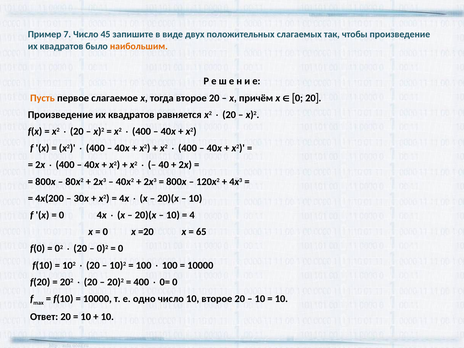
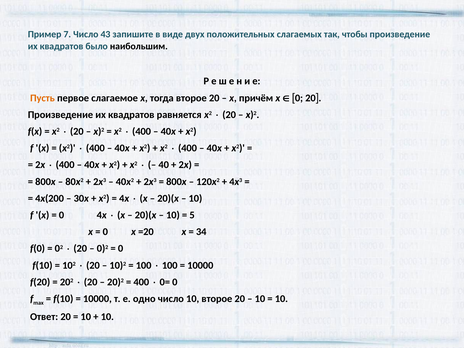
45: 45 -> 43 (105, 34)
наибольшим colour: orange -> black (139, 46)
4: 4 -> 5 (192, 215)
65: 65 -> 34 (201, 232)
